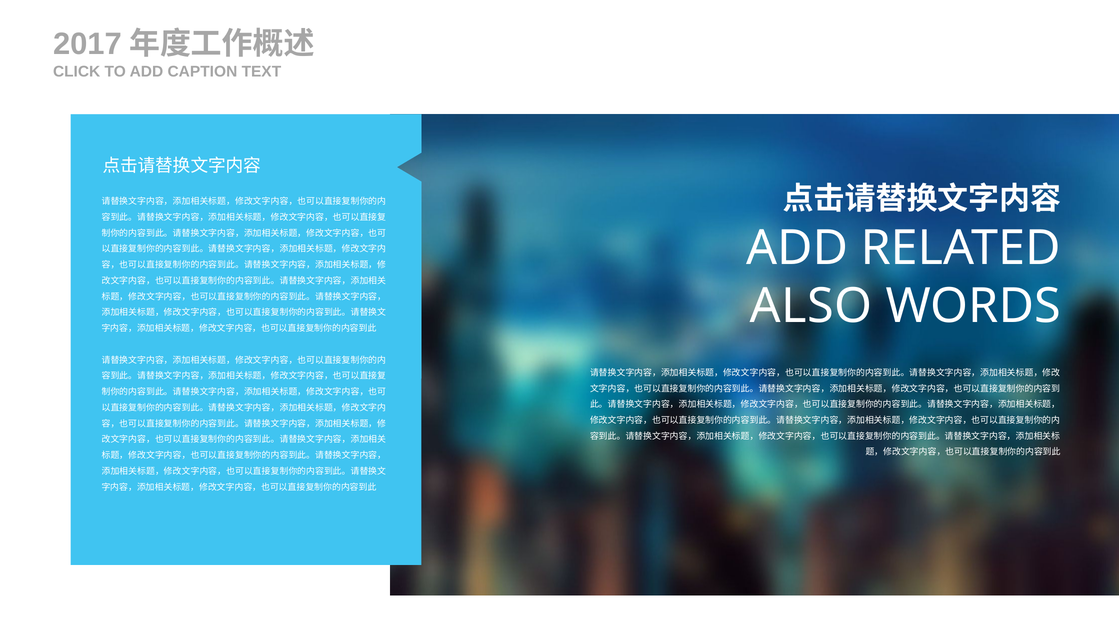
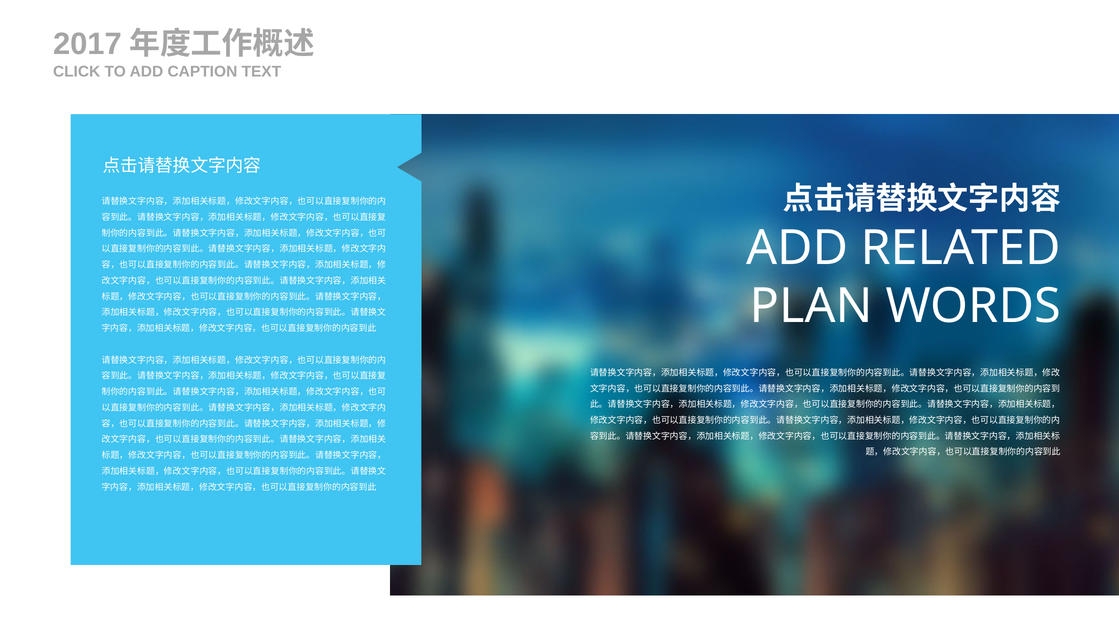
ALSO: ALSO -> PLAN (811, 307)
